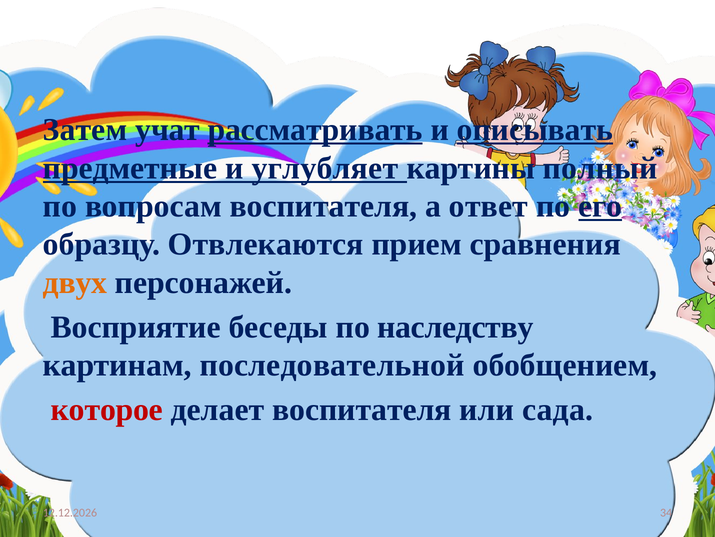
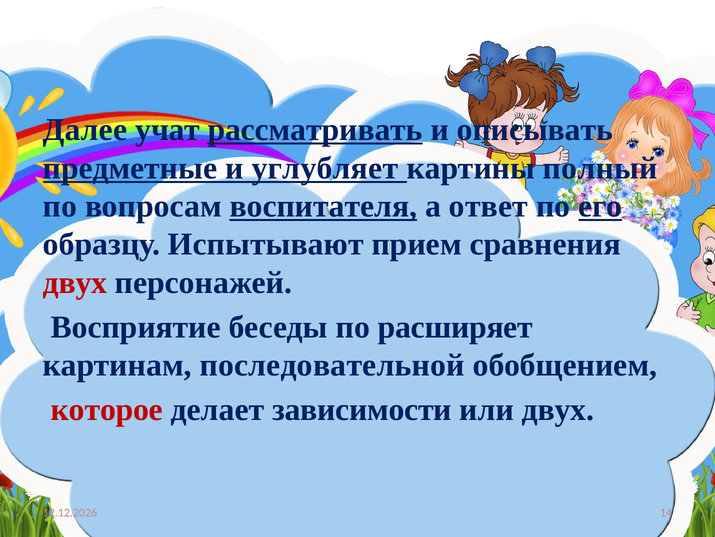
Затем: Затем -> Далее (85, 130)
описывать underline: present -> none (535, 130)
воспитателя underline: none -> present (323, 206)
Отвлекаются: Отвлекаются -> Испытывают (266, 244)
двух colour: orange -> red (75, 282)
наследству: наследству -> расширяет (455, 327)
делает воспитателя: воспитателя -> зависимости (362, 409)
или сада: сада -> двух (558, 409)
34: 34 -> 14 (666, 512)
